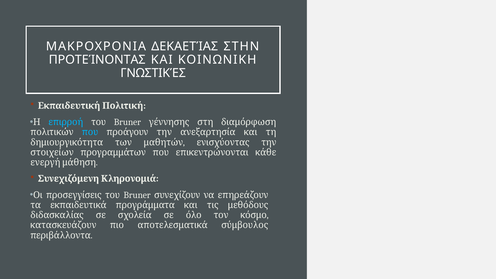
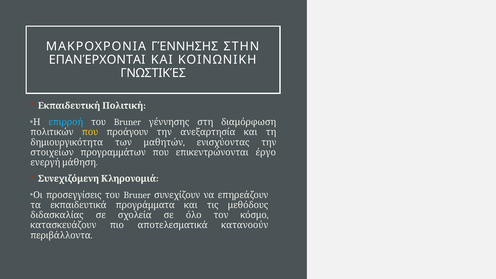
ΜΑΚΡΟΧΡΟΝΙΑ ΔΕΚΑΕΤΊΑΣ: ΔΕΚΑΕΤΊΑΣ -> ΓΈΝΝΗΣΗΣ (185, 46)
ΠΡΟΤΕΊΝΟΝΤΑΣ: ΠΡΟΤΕΊΝΟΝΤΑΣ -> ΕΠΑΝΈΡΧΟΝΤΑΙ (97, 60)
που colour: light blue -> yellow (90, 132)
κάθε: κάθε -> έργο (266, 152)
σύμβουλος: σύμβουλος -> κατανοούν (245, 225)
